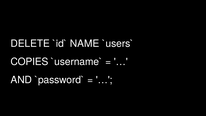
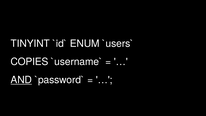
DELETE: DELETE -> TINYINT (30, 44)
NAME: NAME -> ENUM (85, 44)
AND underline: none -> present (21, 80)
